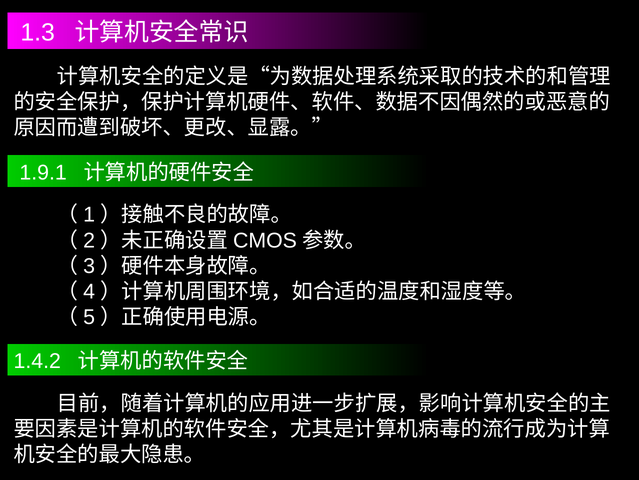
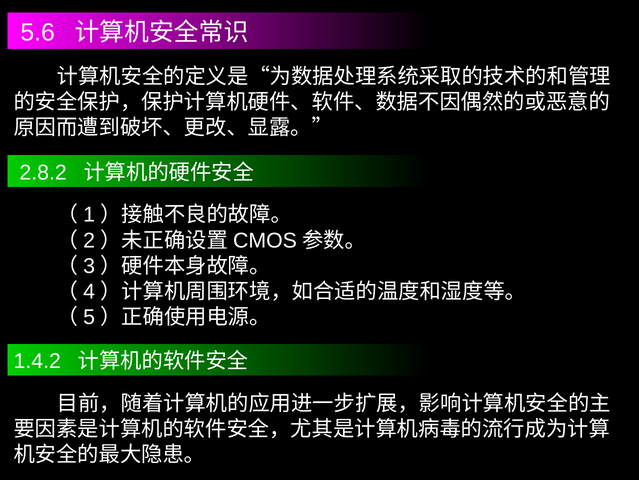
1.3: 1.3 -> 5.6 (38, 32)
1.9.1: 1.9.1 -> 2.8.2 (43, 172)
